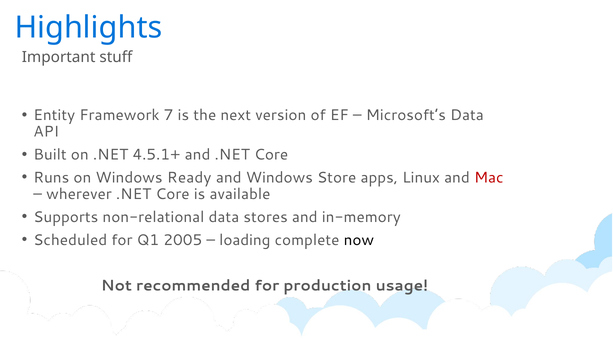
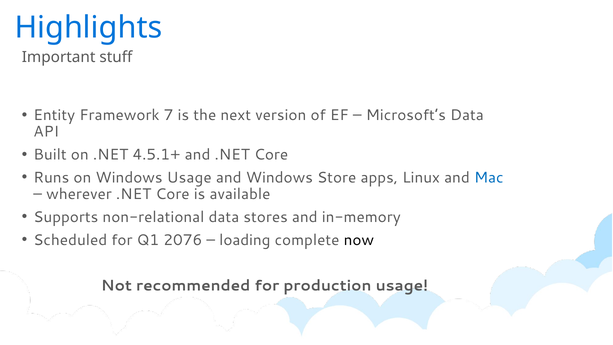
Windows Ready: Ready -> Usage (189, 177)
Mac colour: red -> blue (489, 177)
2005: 2005 -> 2076 (183, 240)
